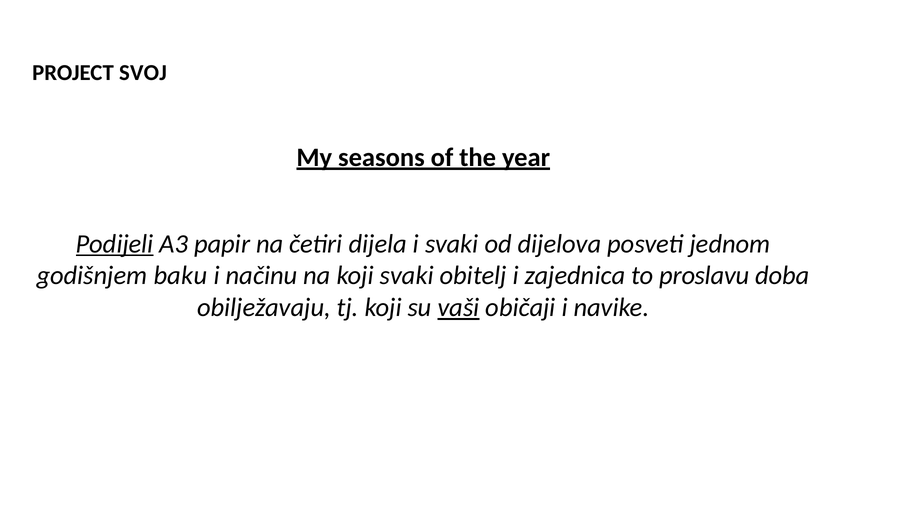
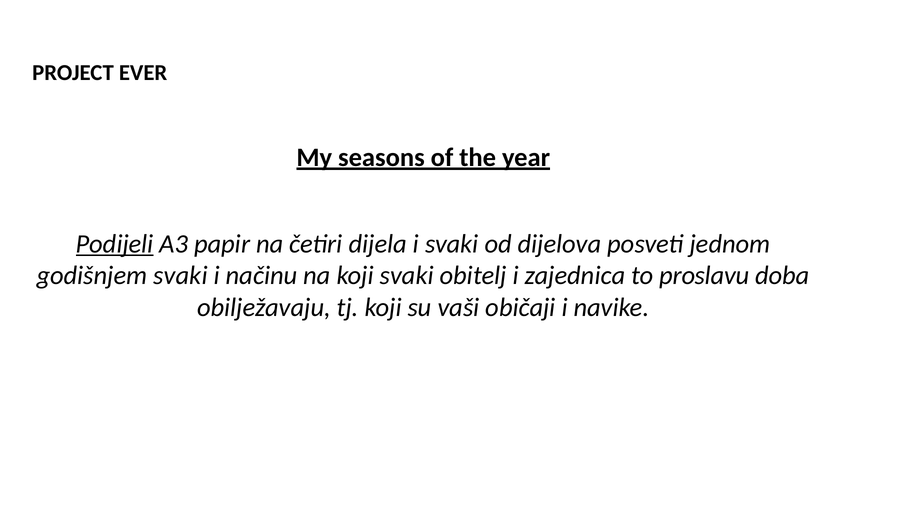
SVOJ: SVOJ -> EVER (143, 73)
godišnjem baku: baku -> svaki (181, 276)
vaši underline: present -> none (459, 308)
